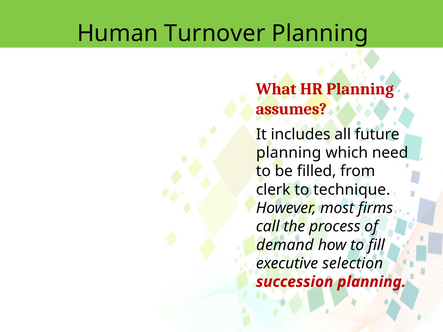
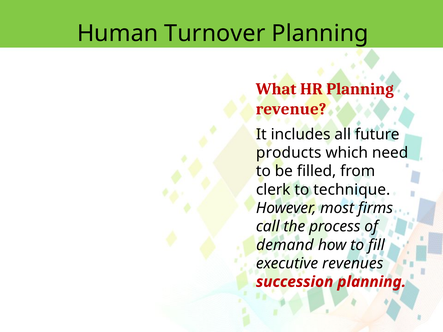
assumes: assumes -> revenue (291, 109)
planning: planning -> products (289, 153)
selection: selection -> revenues (353, 264)
